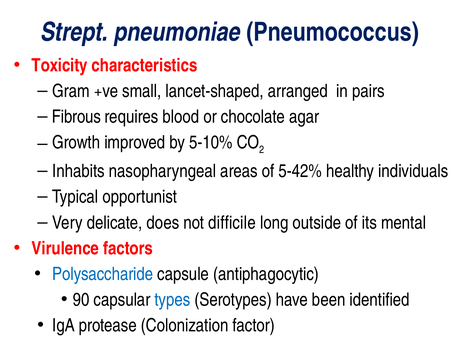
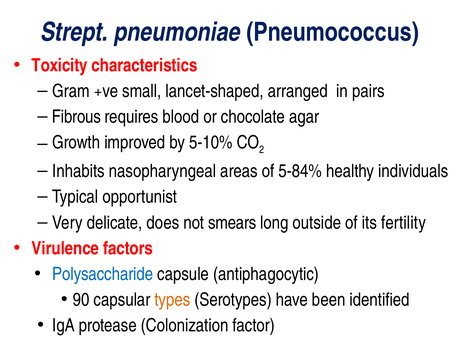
5-42%: 5-42% -> 5-84% (300, 171)
difficile: difficile -> smears (232, 222)
mental: mental -> fertility (403, 222)
types colour: blue -> orange (172, 299)
